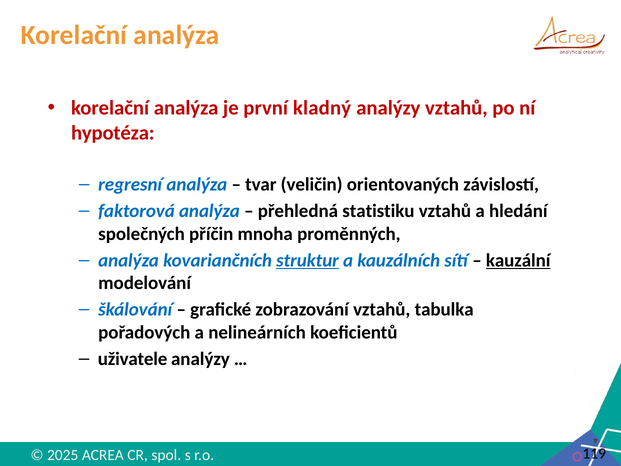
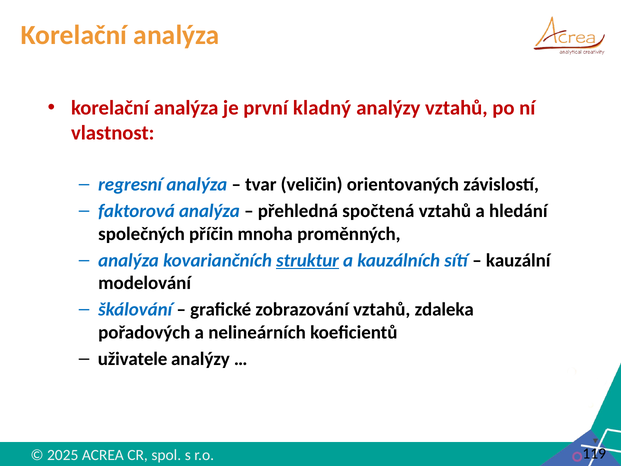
hypotéza: hypotéza -> vlastnost (113, 133)
statistiku: statistiku -> spočtená (378, 211)
kauzální underline: present -> none (518, 260)
tabulka: tabulka -> zdaleka (444, 310)
